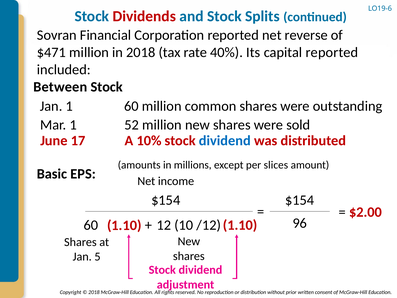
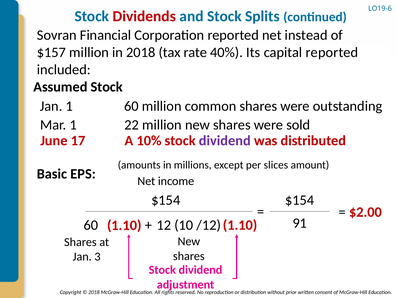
reverse: reverse -> instead (306, 35)
$471: $471 -> $157 (51, 52)
Between: Between -> Assumed (60, 87)
52: 52 -> 22 (132, 125)
dividend colour: blue -> purple (225, 141)
96: 96 -> 91 (300, 223)
5: 5 -> 3 (97, 256)
